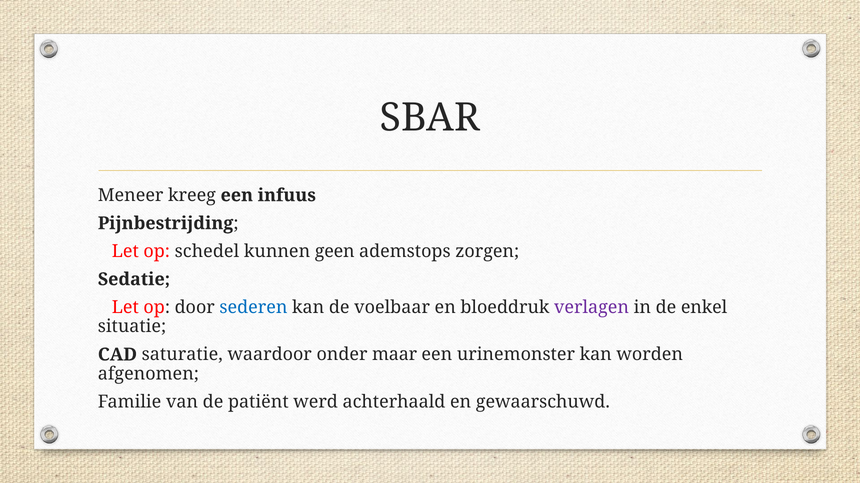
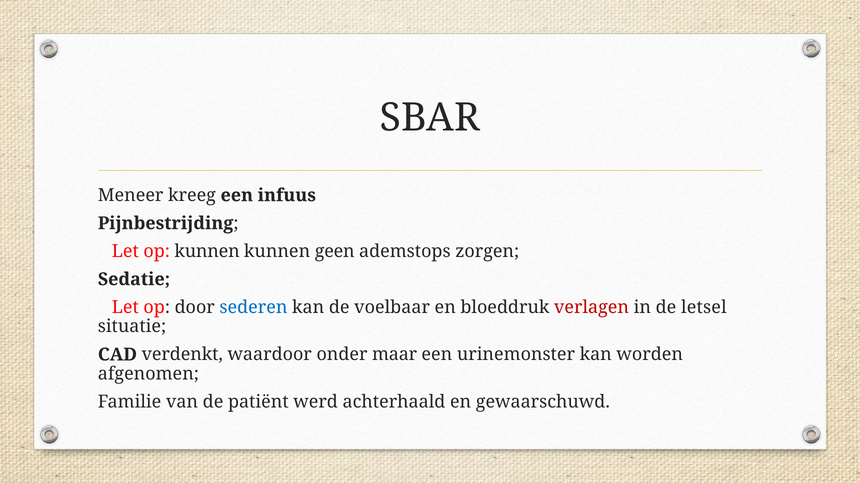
op schedel: schedel -> kunnen (207, 252)
verlagen colour: purple -> red (592, 308)
enkel: enkel -> letsel (704, 308)
saturatie: saturatie -> verdenkt (182, 355)
